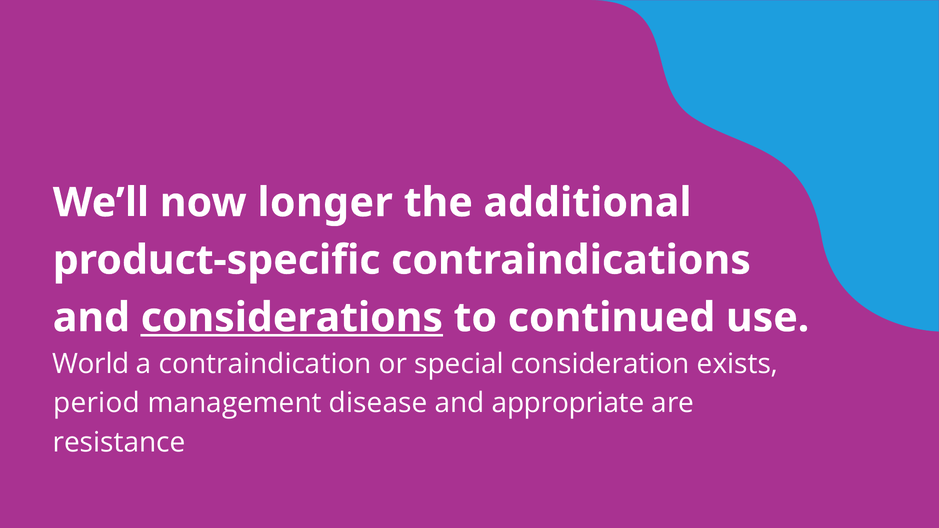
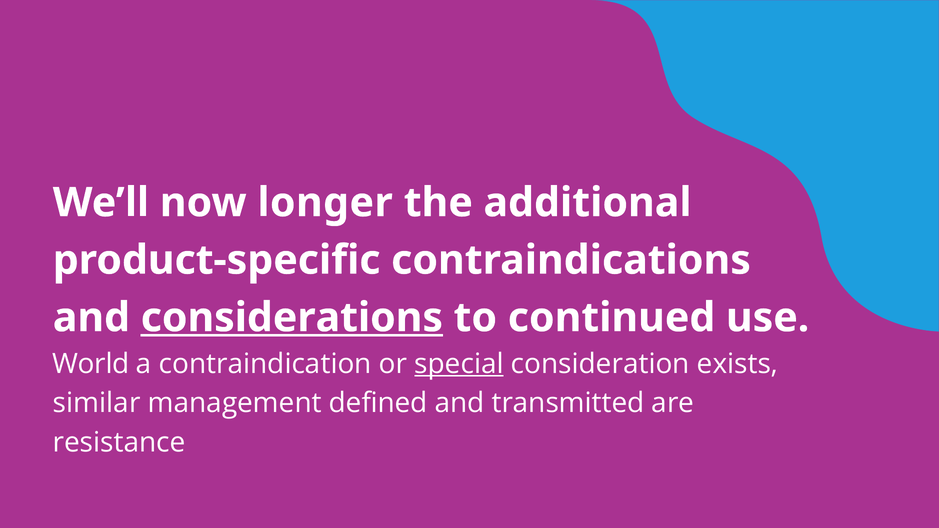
special underline: none -> present (459, 364)
period: period -> similar (97, 403)
disease: disease -> defined (378, 403)
appropriate: appropriate -> transmitted (568, 403)
